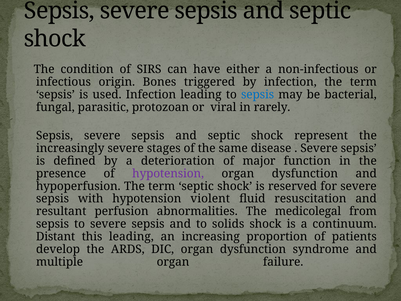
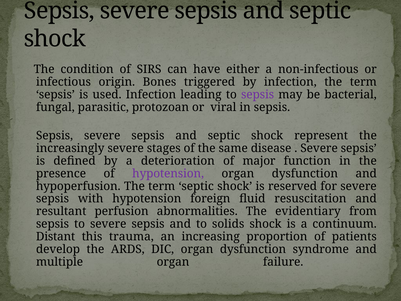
sepsis colour: blue -> purple (258, 95)
in rarely: rarely -> sepsis (272, 107)
violent: violent -> foreign (210, 199)
medicolegal: medicolegal -> evidentiary (308, 211)
this leading: leading -> trauma (131, 237)
